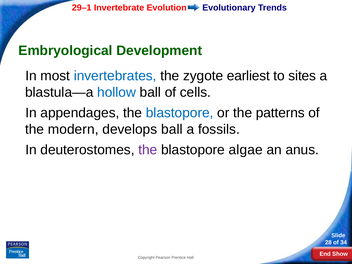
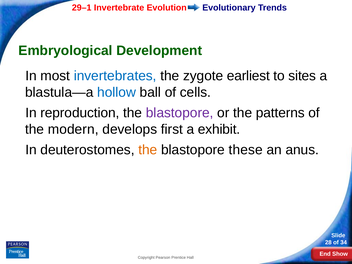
appendages: appendages -> reproduction (80, 113)
blastopore colour: blue -> purple (180, 113)
develops ball: ball -> first (172, 129)
fossils: fossils -> exhibit (219, 129)
the colour: purple -> orange (148, 150)
algae: algae -> these (246, 150)
